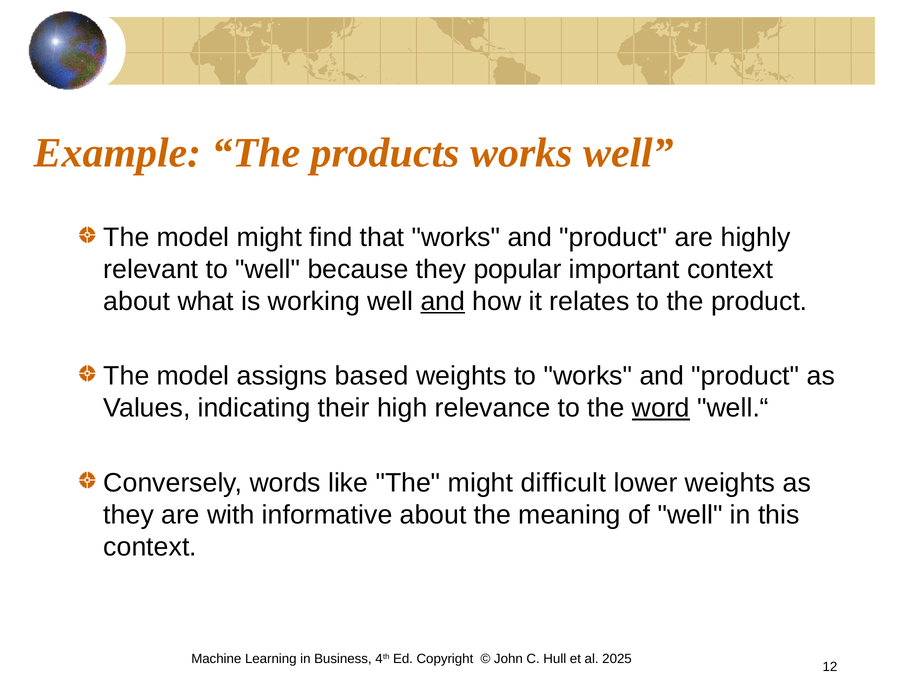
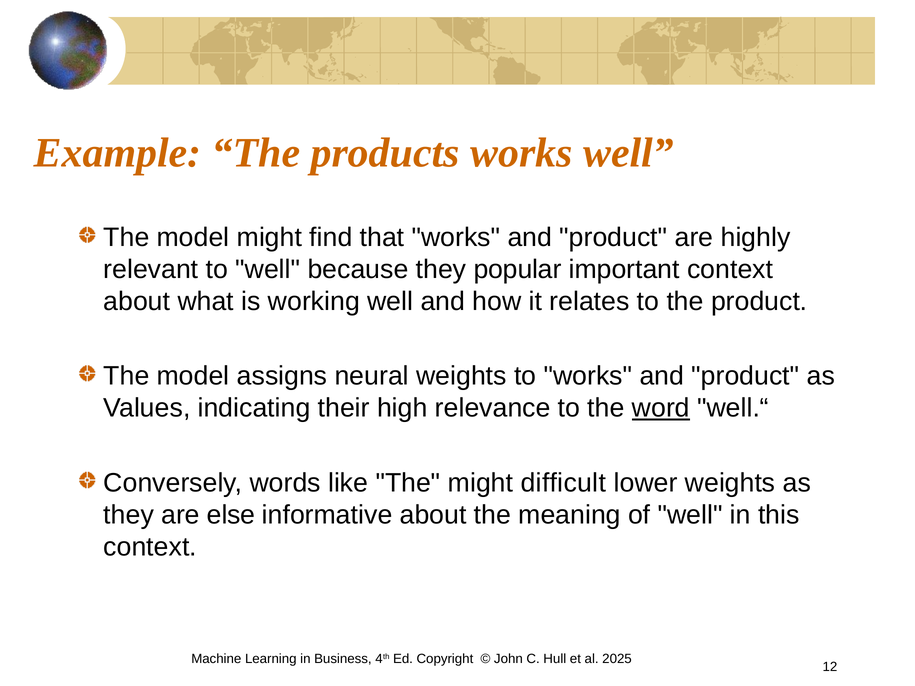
and underline: present -> none (443, 301)
based: based -> neural (372, 376)
with: with -> else (231, 515)
